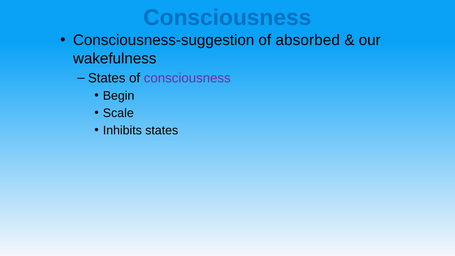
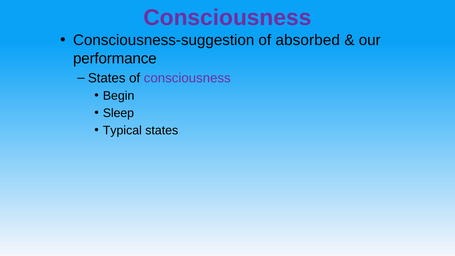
Consciousness colour: blue -> purple (227, 18)
wakefulness: wakefulness -> performance (115, 58)
Scale: Scale -> Sleep (118, 113)
Inhibits: Inhibits -> Typical (122, 130)
